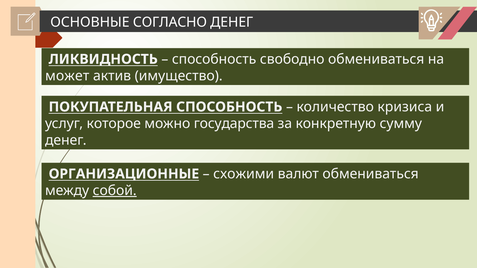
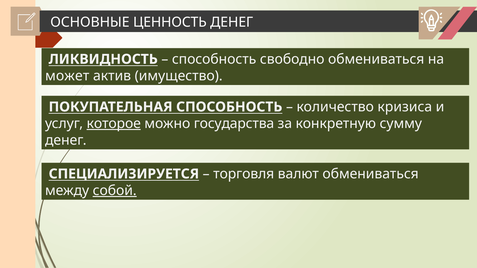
СОГЛАСНО: СОГЛАСНО -> ЦЕННОСТЬ (170, 22)
которое underline: none -> present (114, 124)
ОРГАНИЗАЦИОННЫЕ: ОРГАНИЗАЦИОННЫЕ -> СПЕЦИАЛИЗИРУЕТСЯ (124, 174)
схожими: схожими -> торговля (244, 174)
